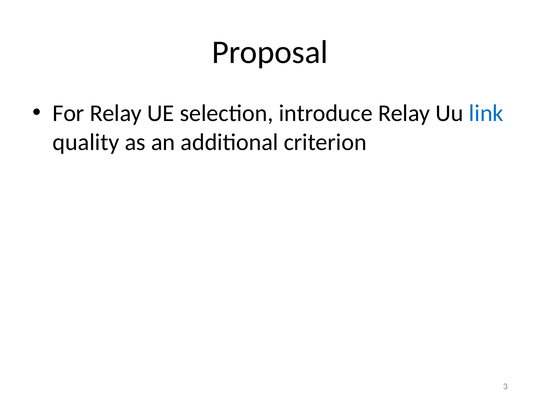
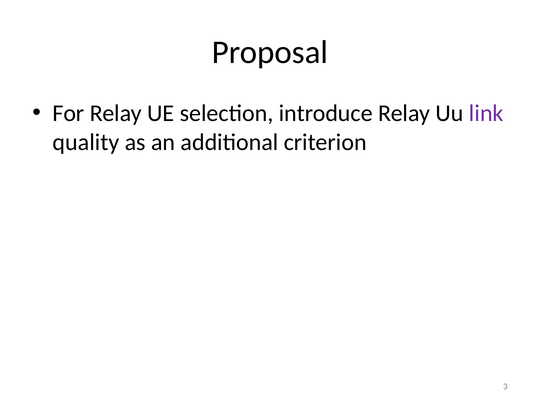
link colour: blue -> purple (486, 113)
